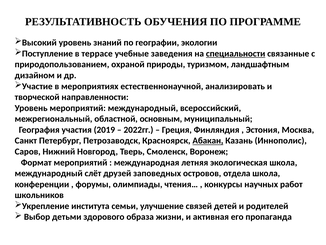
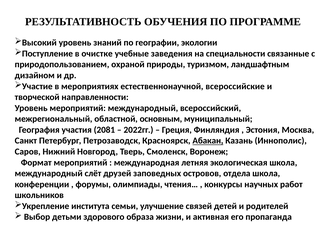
террасе: террасе -> очистке (97, 53)
специальности underline: present -> none (236, 53)
анализировать: анализировать -> всероссийские (235, 86)
2019: 2019 -> 2081 (104, 130)
